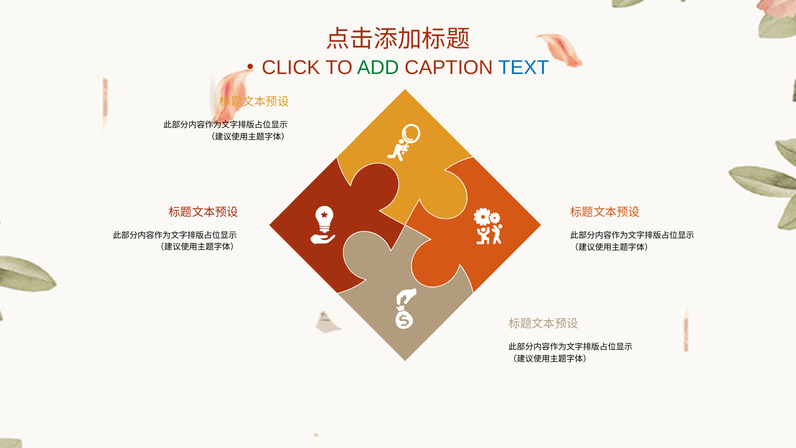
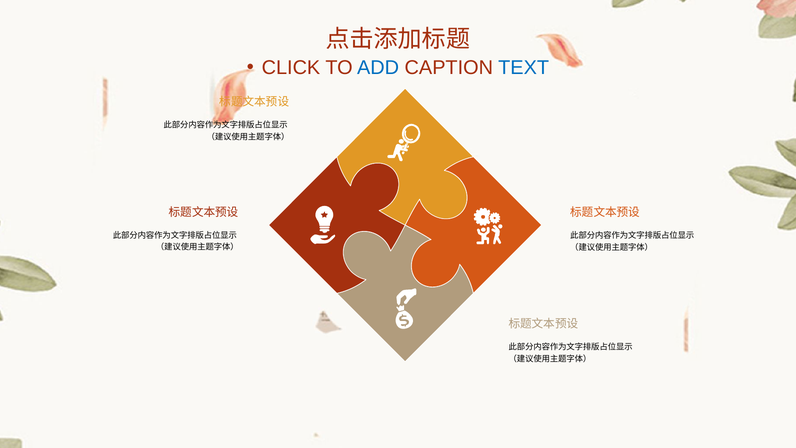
ADD colour: green -> blue (378, 67)
